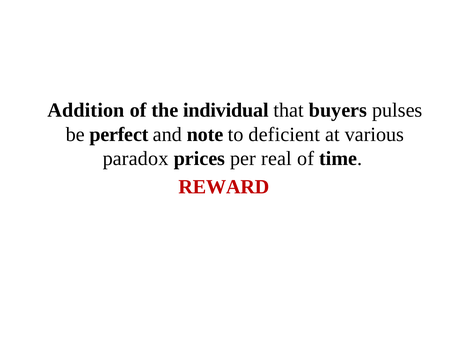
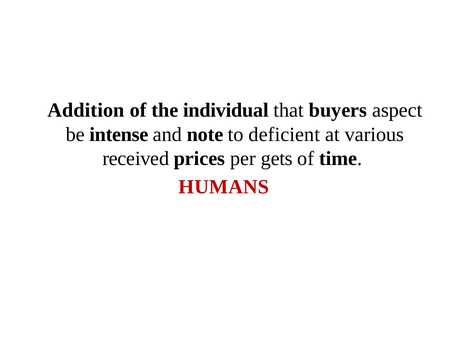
pulses: pulses -> aspect (397, 110)
perfect: perfect -> intense (119, 134)
paradox: paradox -> received (136, 158)
real: real -> gets (277, 158)
REWARD: REWARD -> HUMANS (224, 187)
